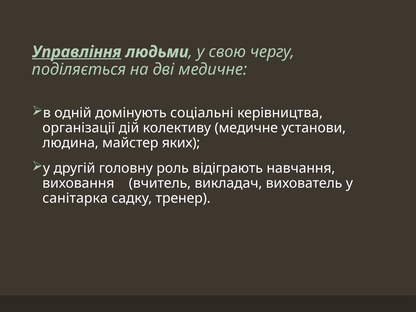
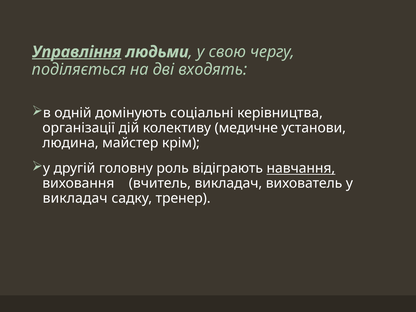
дві медичне: медичне -> входять (213, 69)
яких: яких -> крім (181, 143)
навчання underline: none -> present (301, 168)
санітарка: санітарка -> викладач (75, 198)
